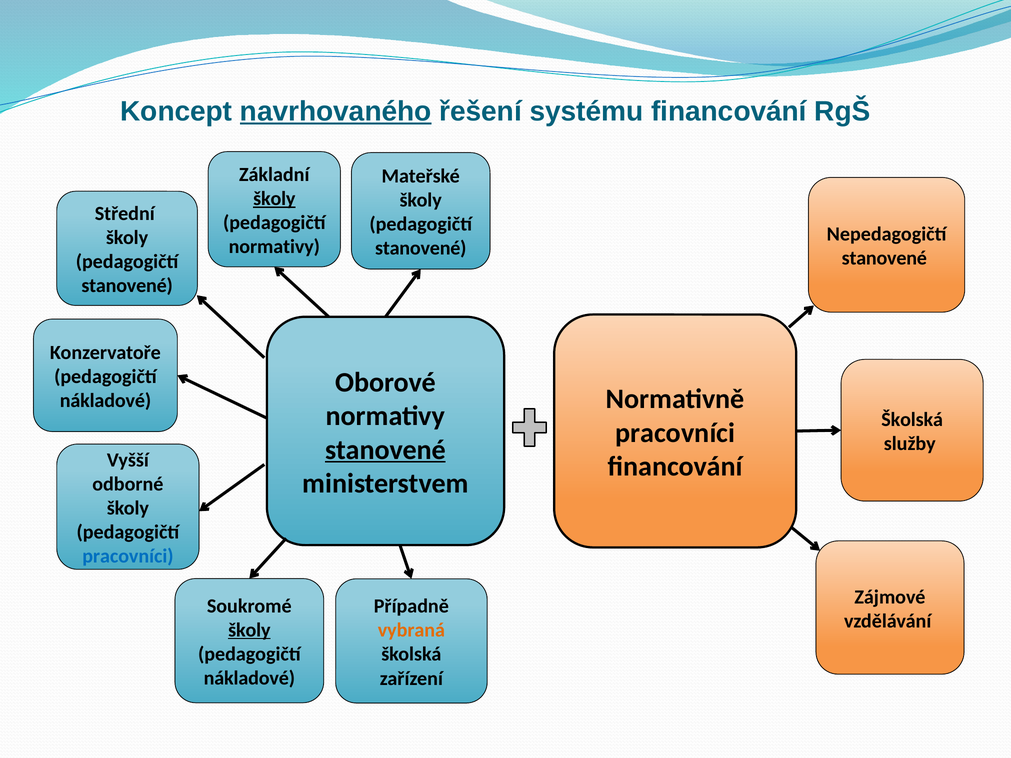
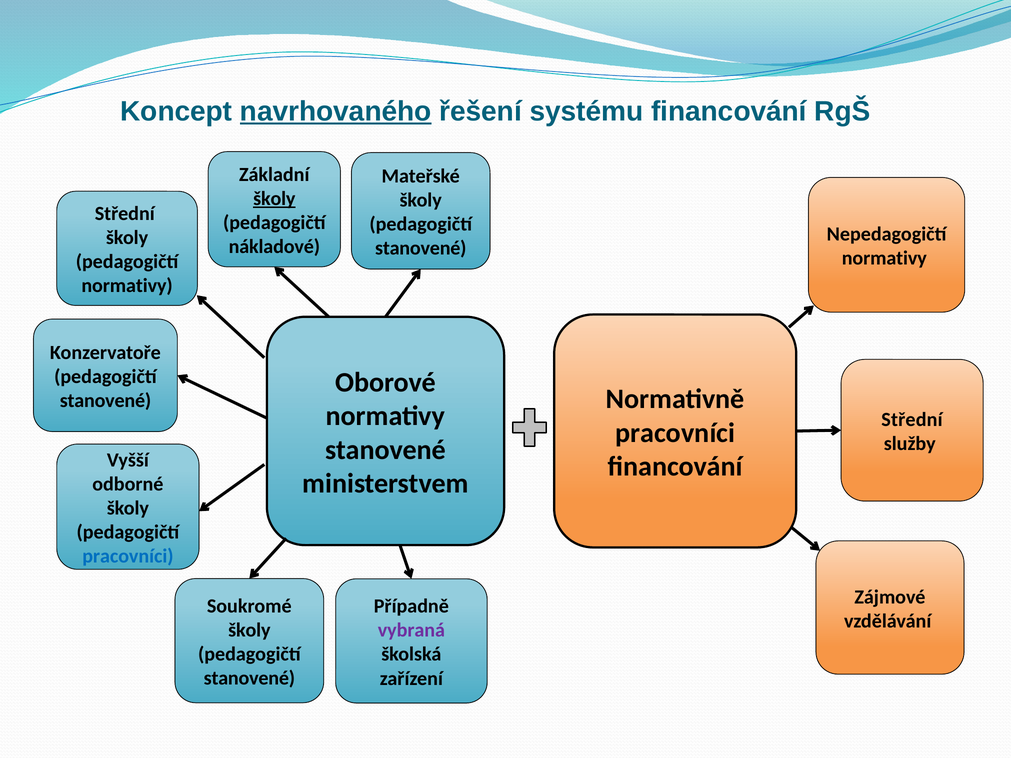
normativy: normativy -> nákladové (274, 247)
stanovené: stanovené -> normativy (884, 258)
stanovené: stanovené -> normativy (127, 286)
nákladové: nákladové -> stanovené (105, 401)
Školská: Školská -> Střední (912, 420)
stanovené underline: present -> none (386, 450)
školy underline: present -> none (249, 630)
vybraná colour: orange -> purple (411, 630)
nákladové: nákladové -> stanovené (249, 678)
